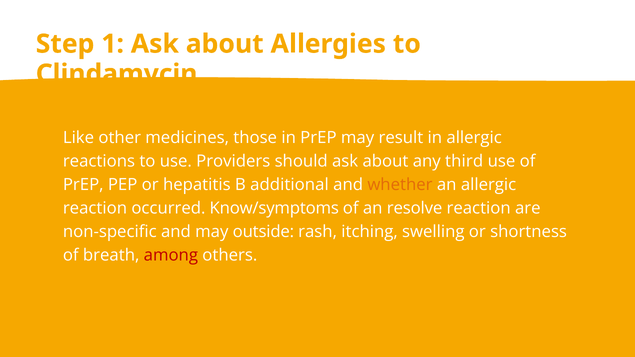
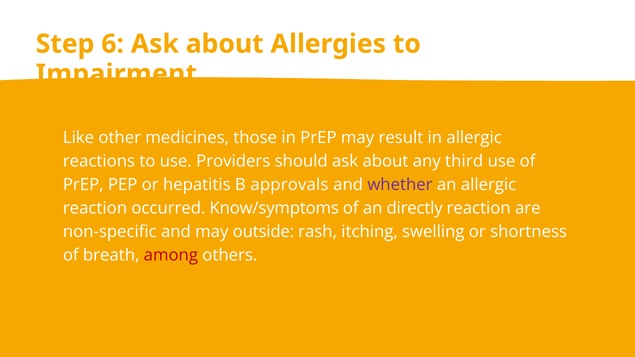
1: 1 -> 6 (113, 44)
Clindamycin: Clindamycin -> Impairment (116, 74)
additional: additional -> approvals (289, 185)
whether colour: orange -> purple (400, 185)
resolve: resolve -> directly (415, 208)
